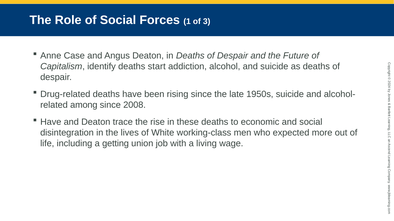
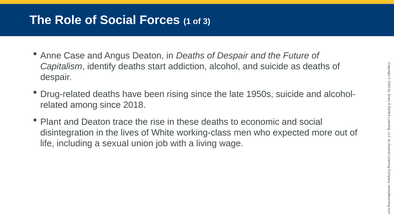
2008: 2008 -> 2018 (135, 105)
Have: Have -> Plant (51, 122)
getting: getting -> sexual (115, 144)
